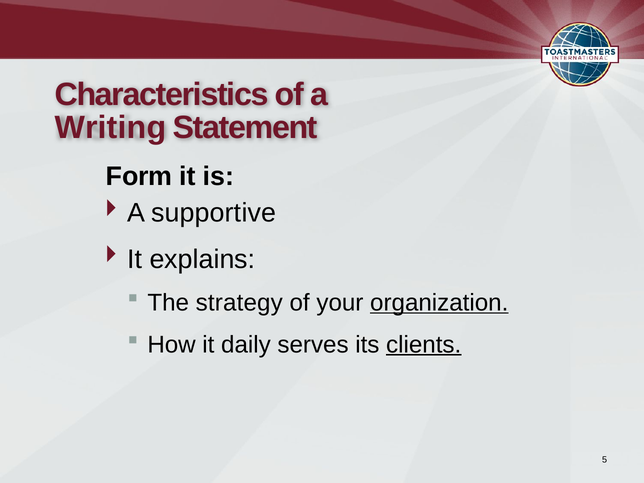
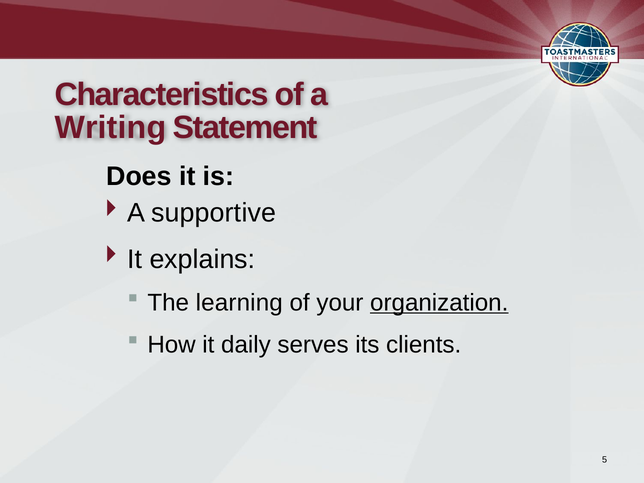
Form: Form -> Does (139, 176)
strategy: strategy -> learning (239, 303)
clients underline: present -> none (424, 345)
